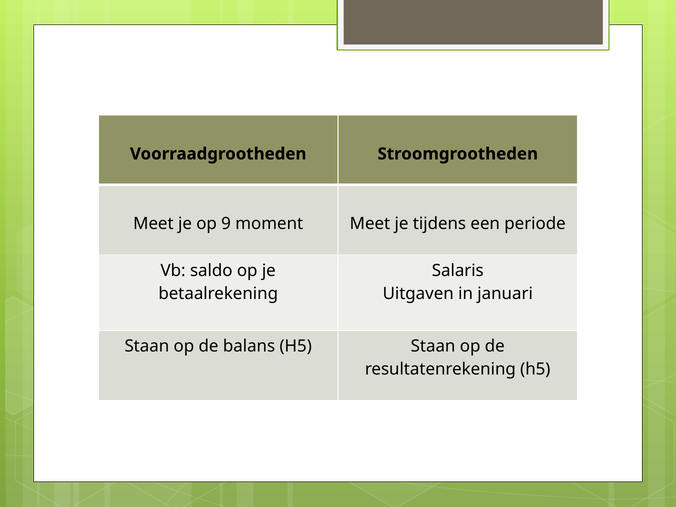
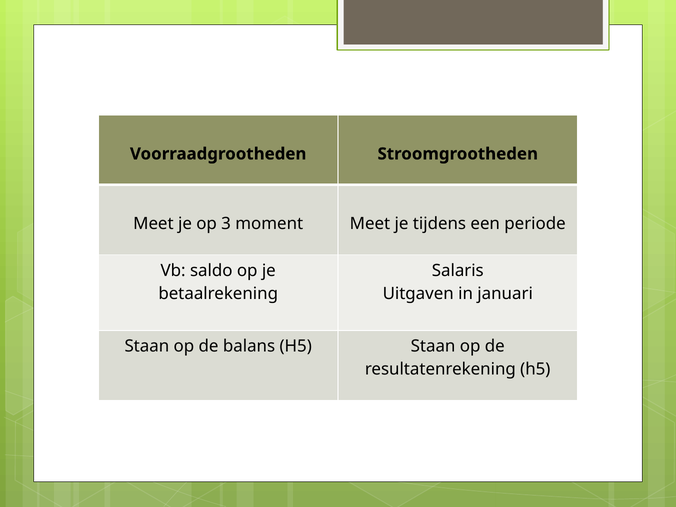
9: 9 -> 3 (226, 224)
